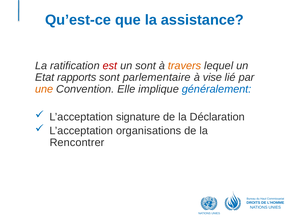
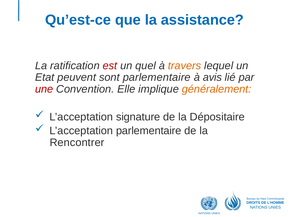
un sont: sont -> quel (146, 66)
rapports: rapports -> peuvent (77, 78)
vise: vise -> avis (212, 78)
une colour: orange -> red (44, 89)
généralement colour: blue -> orange (217, 89)
Déclaration: Déclaration -> Dépositaire (217, 117)
L’acceptation organisations: organisations -> parlementaire (149, 131)
